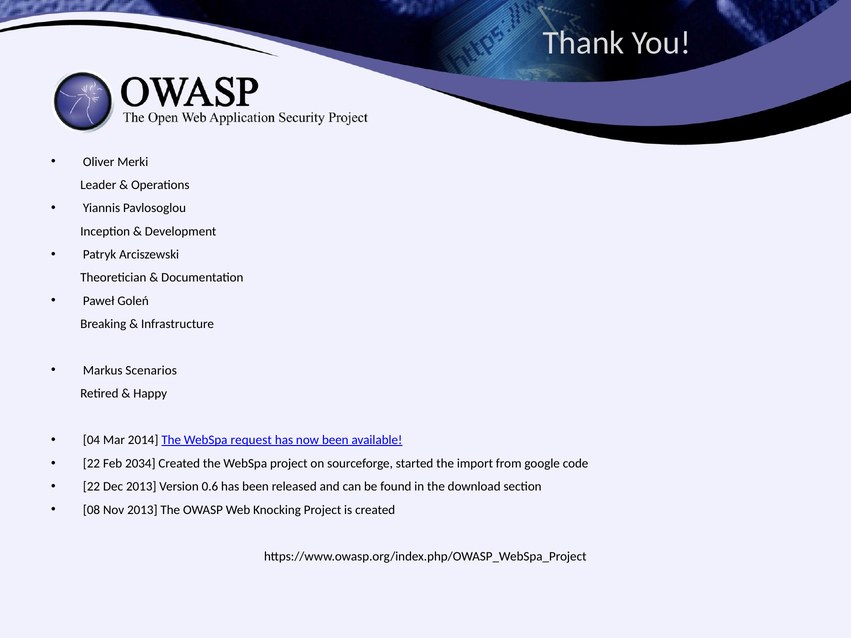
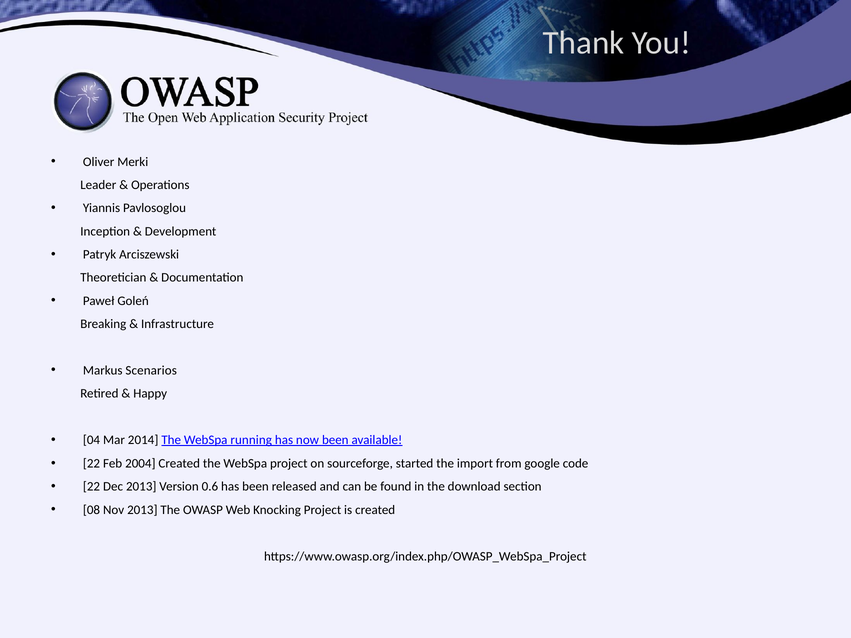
request: request -> running (251, 440)
2034: 2034 -> 2004 (140, 464)
